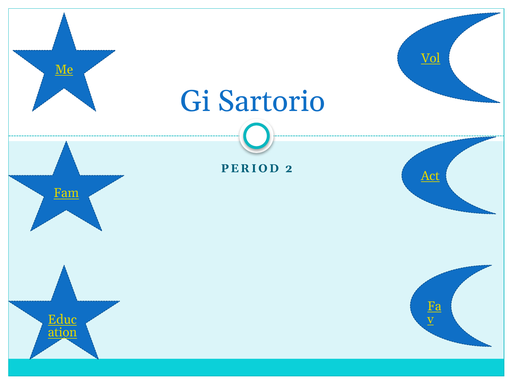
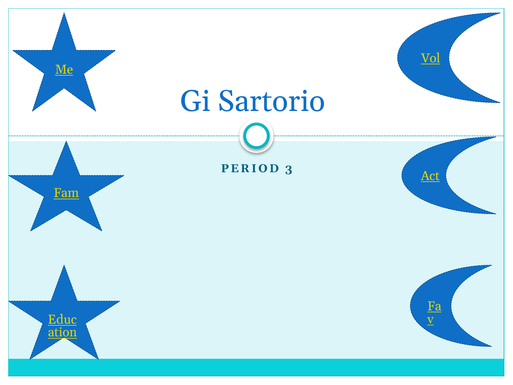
2: 2 -> 3 (289, 168)
